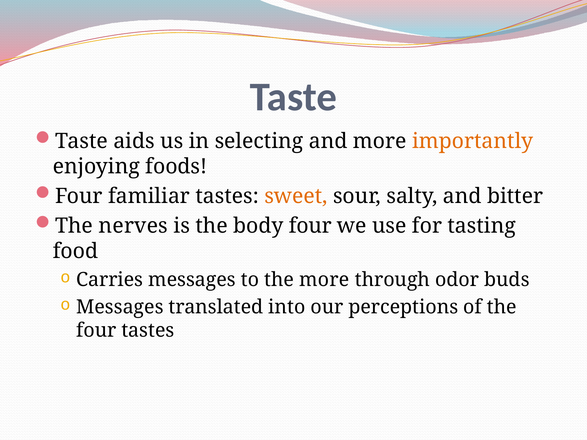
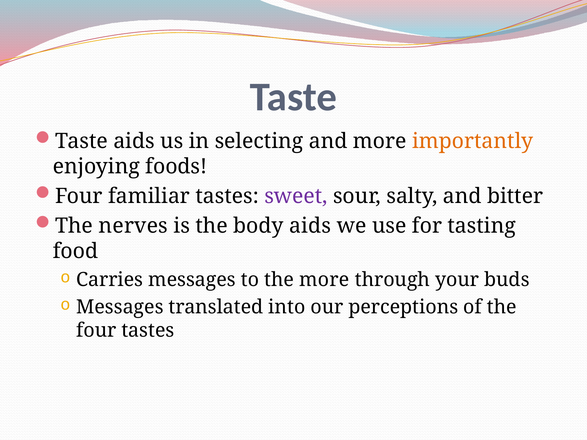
sweet colour: orange -> purple (296, 196)
body four: four -> aids (310, 226)
odor: odor -> your (457, 280)
